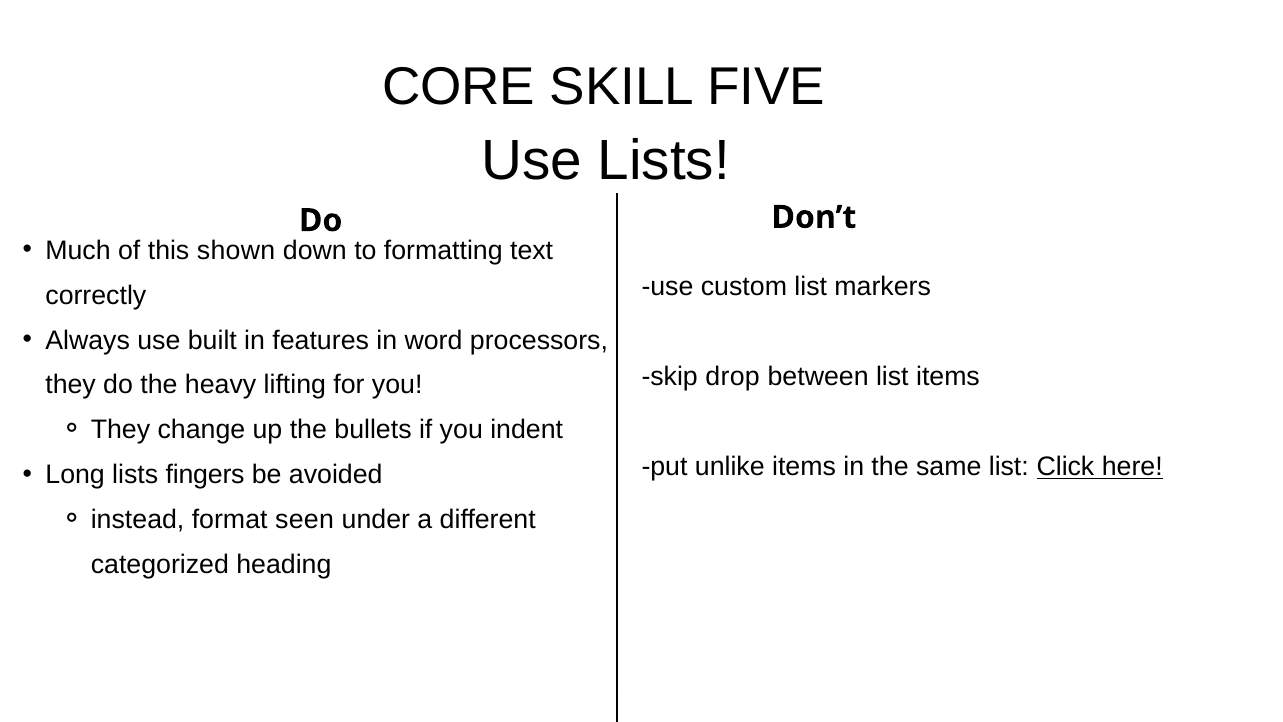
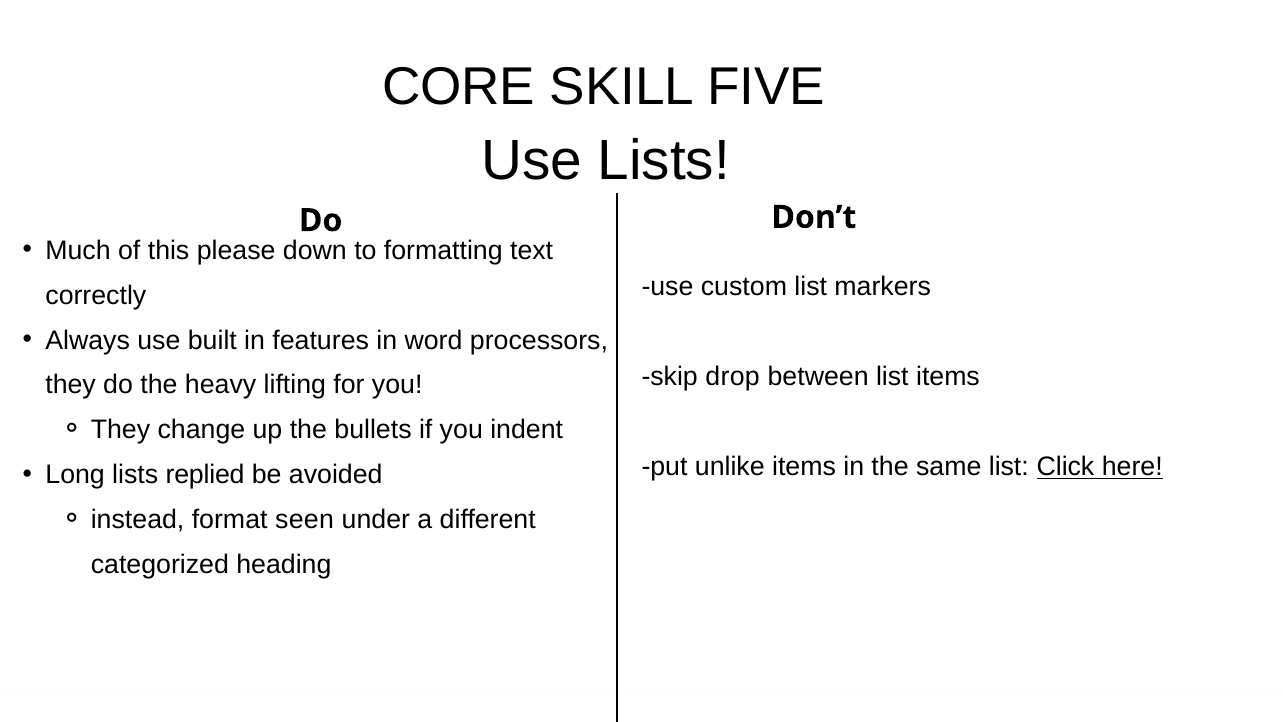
shown: shown -> please (236, 250)
fingers: fingers -> replied (205, 475)
